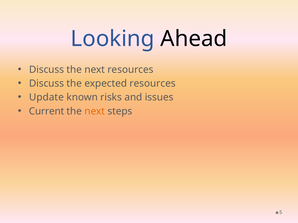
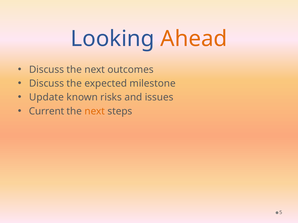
Ahead colour: black -> orange (194, 39)
next resources: resources -> outcomes (131, 70)
expected resources: resources -> milestone (153, 84)
